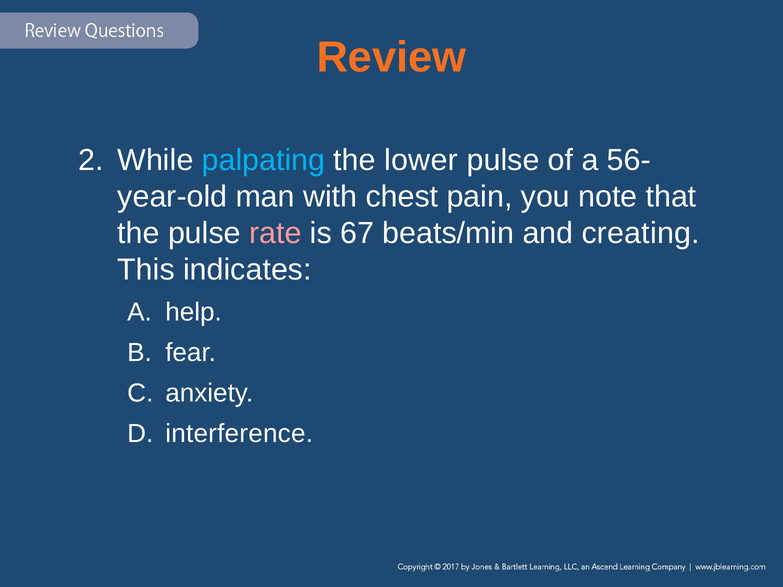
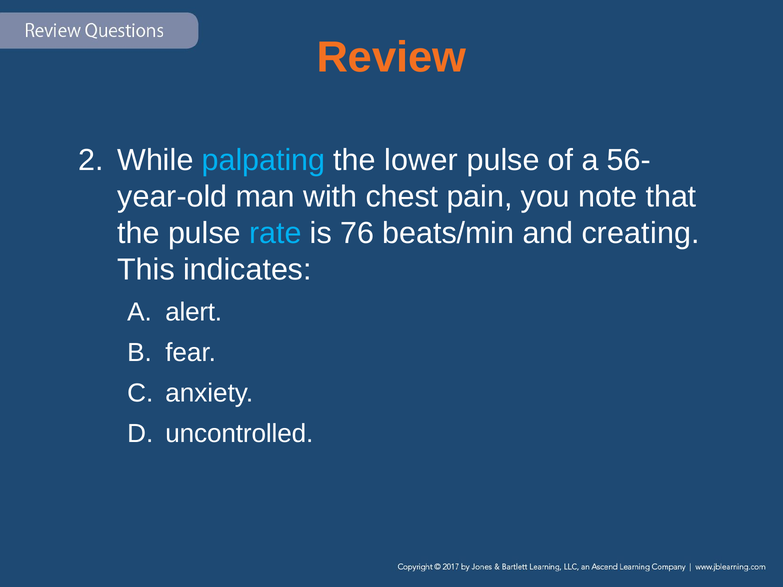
rate colour: pink -> light blue (275, 233)
67: 67 -> 76 (357, 233)
help: help -> alert (194, 313)
interference: interference -> uncontrolled (239, 434)
